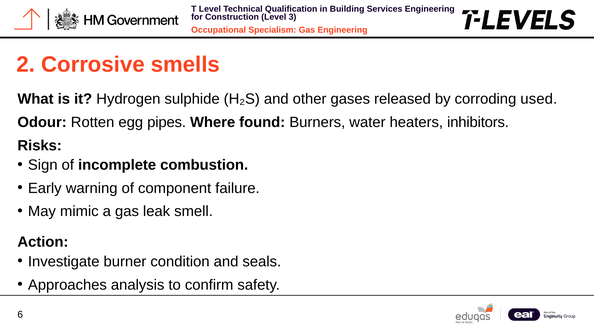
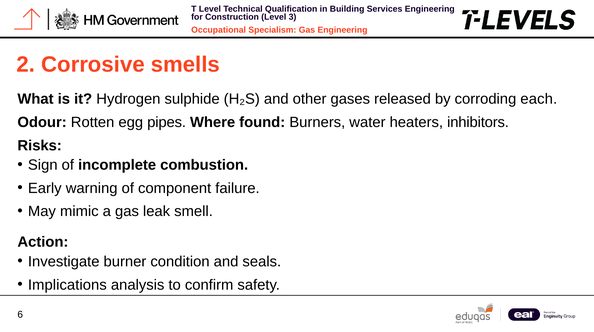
used: used -> each (539, 99)
Approaches: Approaches -> Implications (67, 285)
